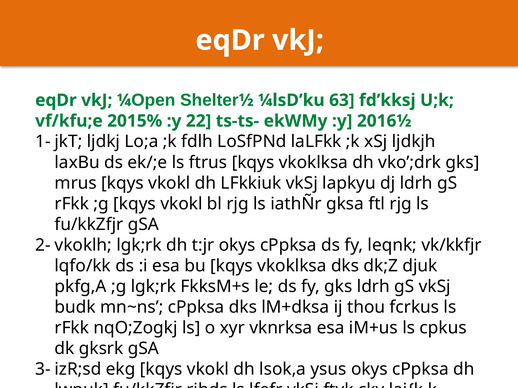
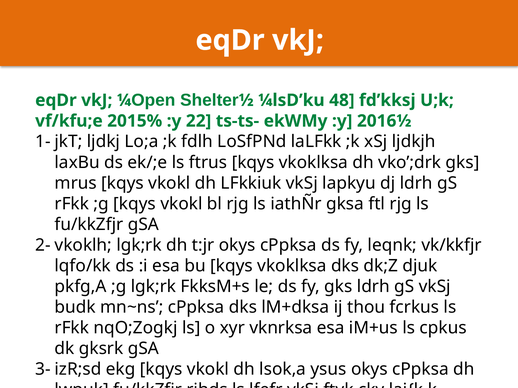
63: 63 -> 48 (342, 100)
